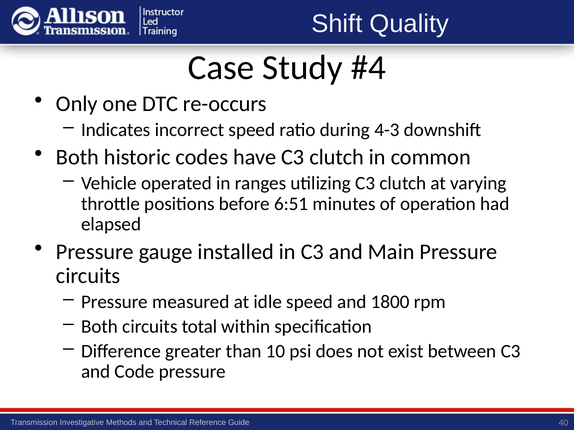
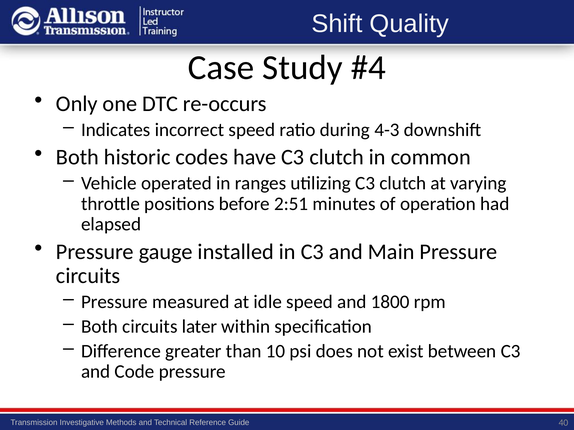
6:51: 6:51 -> 2:51 (291, 204)
total: total -> later (200, 327)
